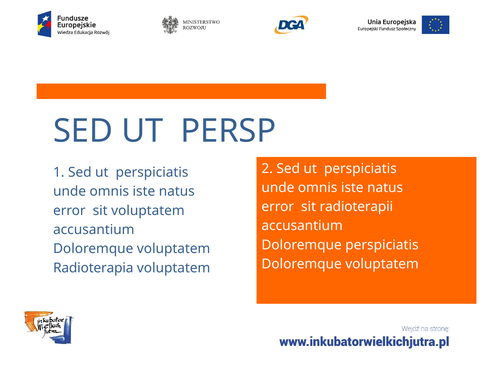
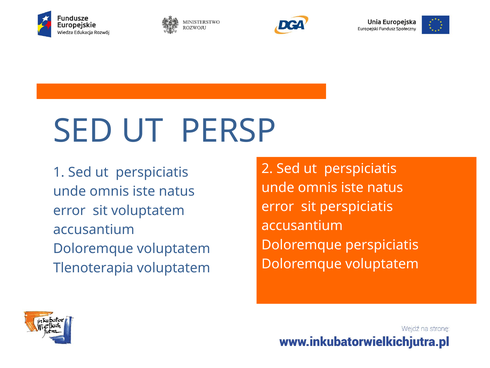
sit radioterapii: radioterapii -> perspiciatis (356, 206)
Radioterapia: Radioterapia -> Tlenoterapia (93, 267)
